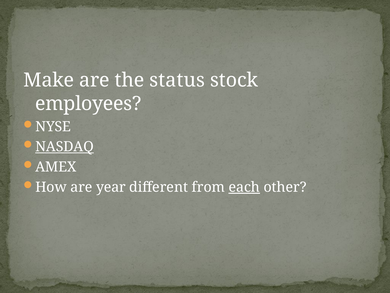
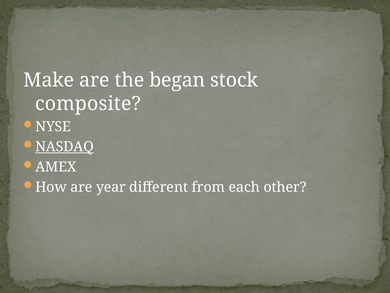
status: status -> began (177, 80)
employees: employees -> composite (88, 103)
each underline: present -> none (244, 187)
